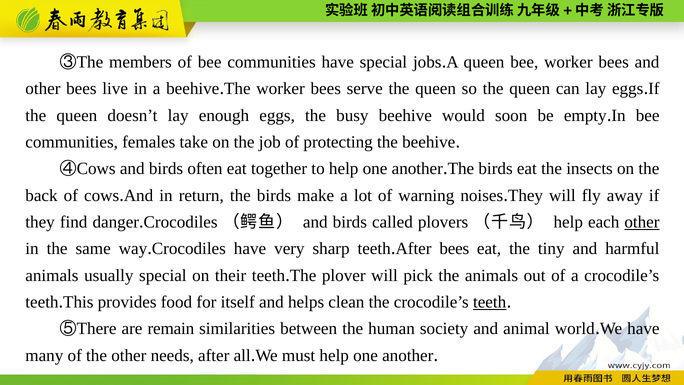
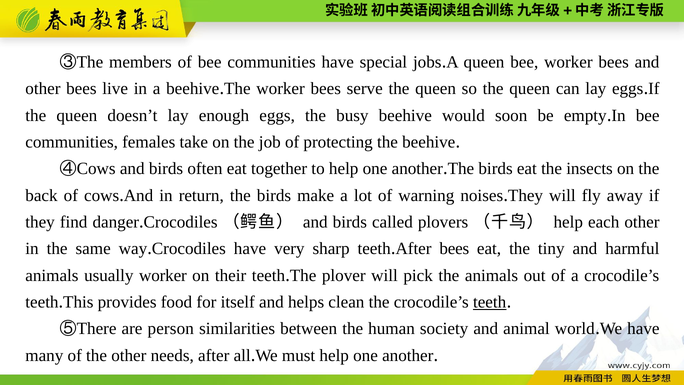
other underline: present -> none (642, 222)
usually special: special -> worker (163, 275)
remain: remain -> person (171, 329)
